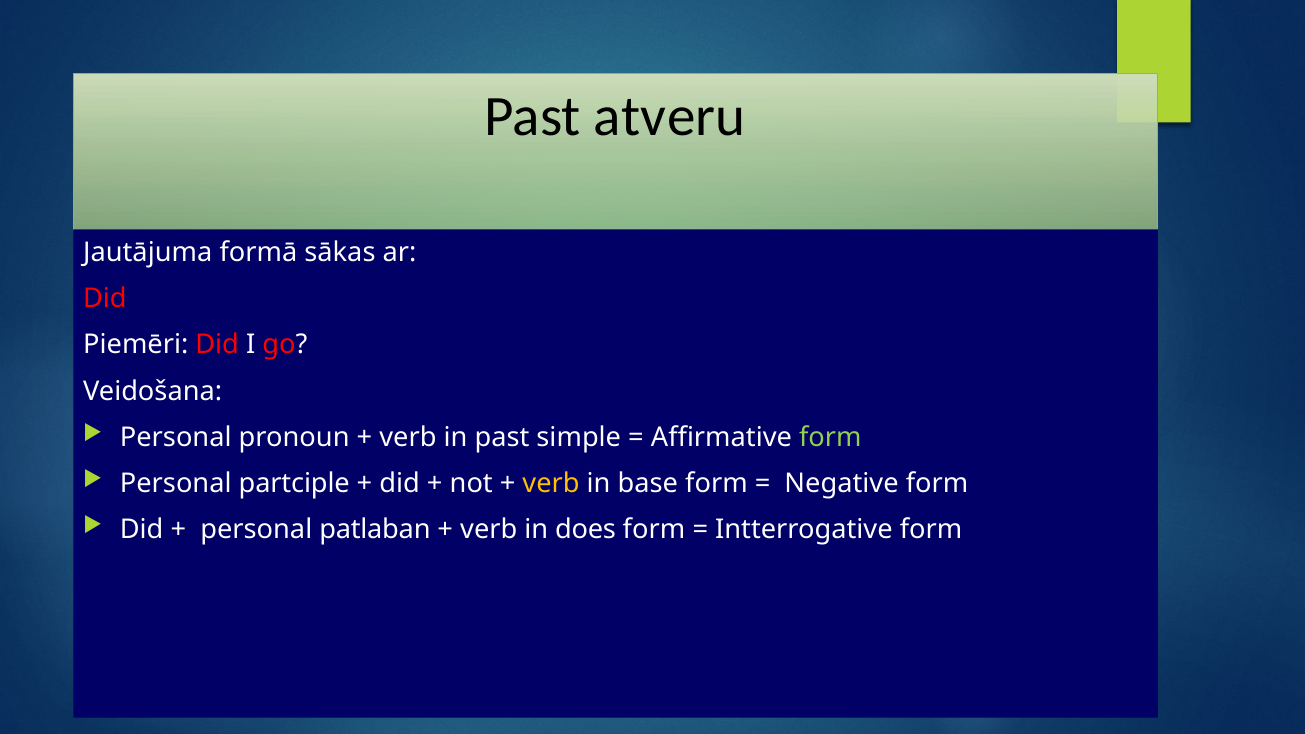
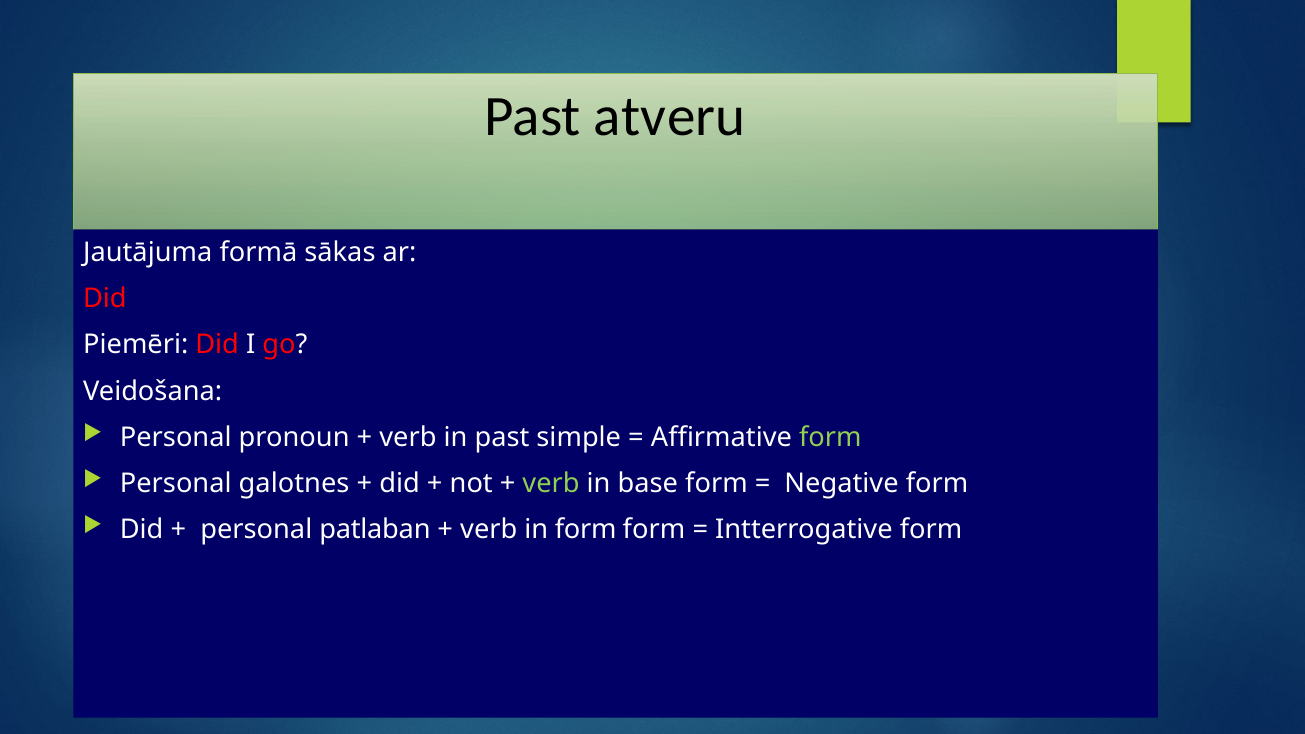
partciple: partciple -> galotnes (294, 484)
verb colour: yellow -> light green (551, 484)
in does: does -> form (586, 530)
